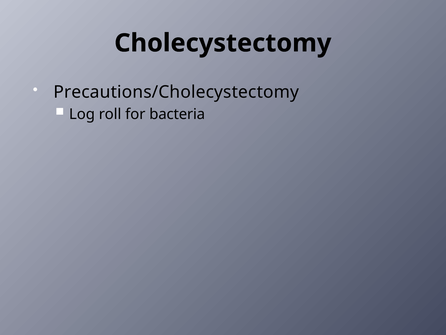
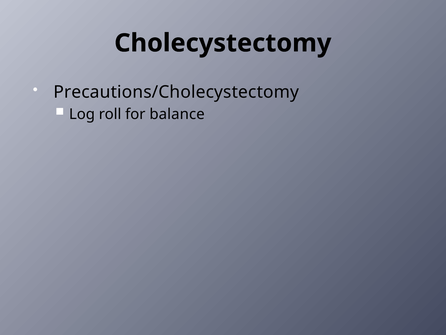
bacteria: bacteria -> balance (177, 114)
